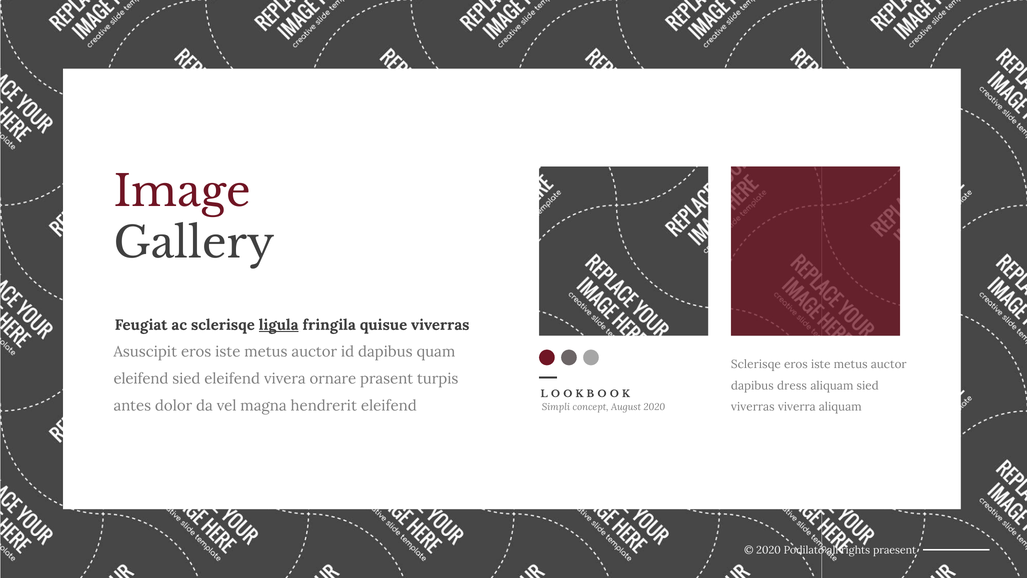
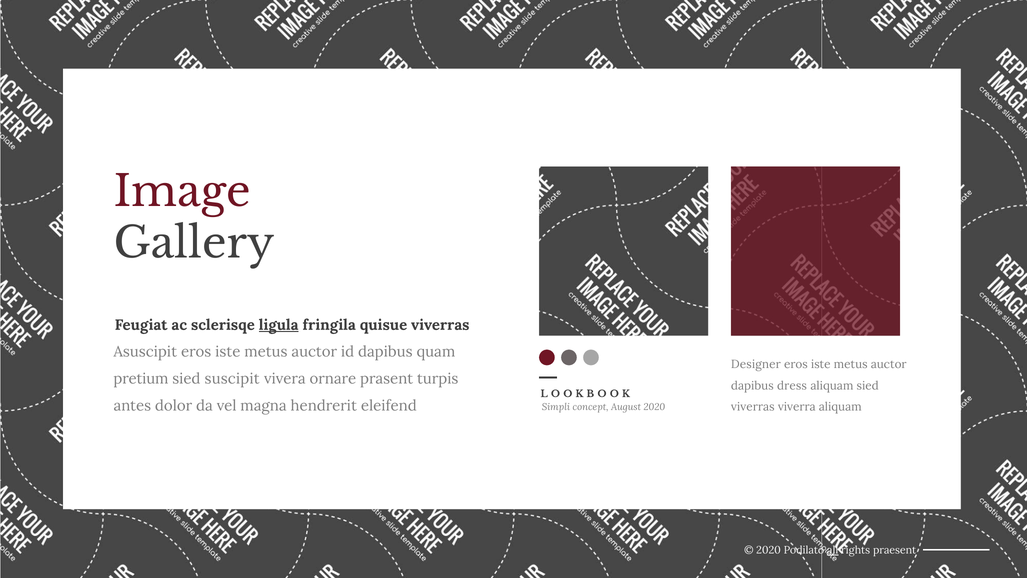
Sclerisqe: Sclerisqe -> Designer (756, 364)
eleifend: eleifend -> pretium (141, 378)
sied eleifend: eleifend -> suscipit (232, 378)
all underline: none -> present (833, 550)
